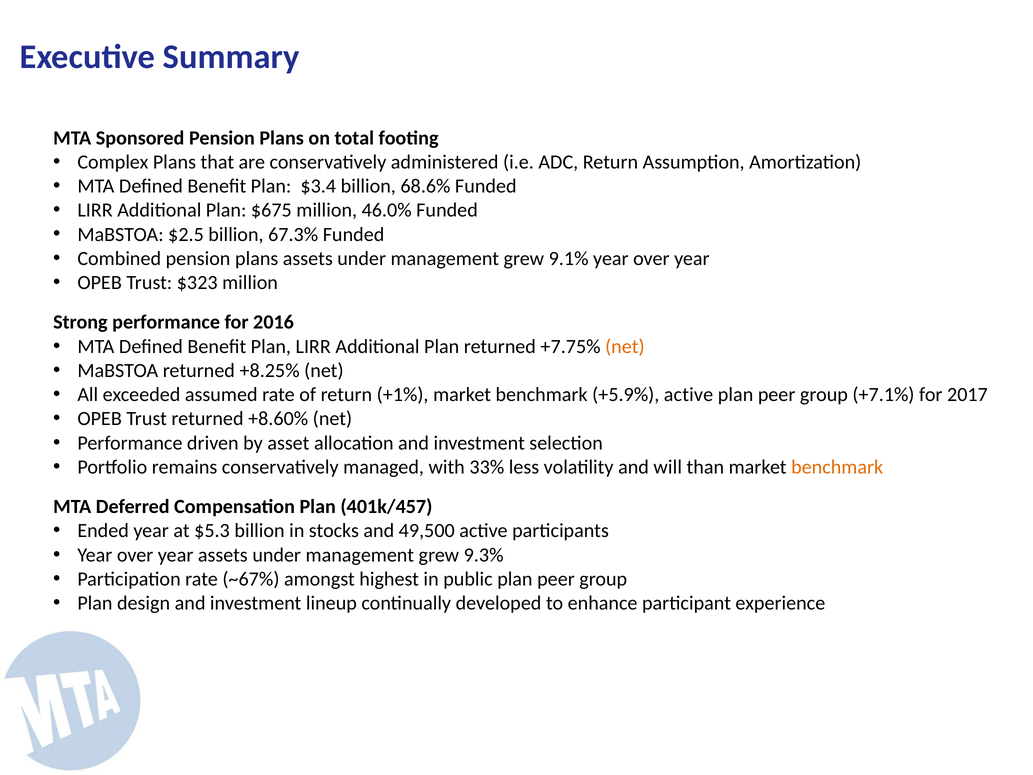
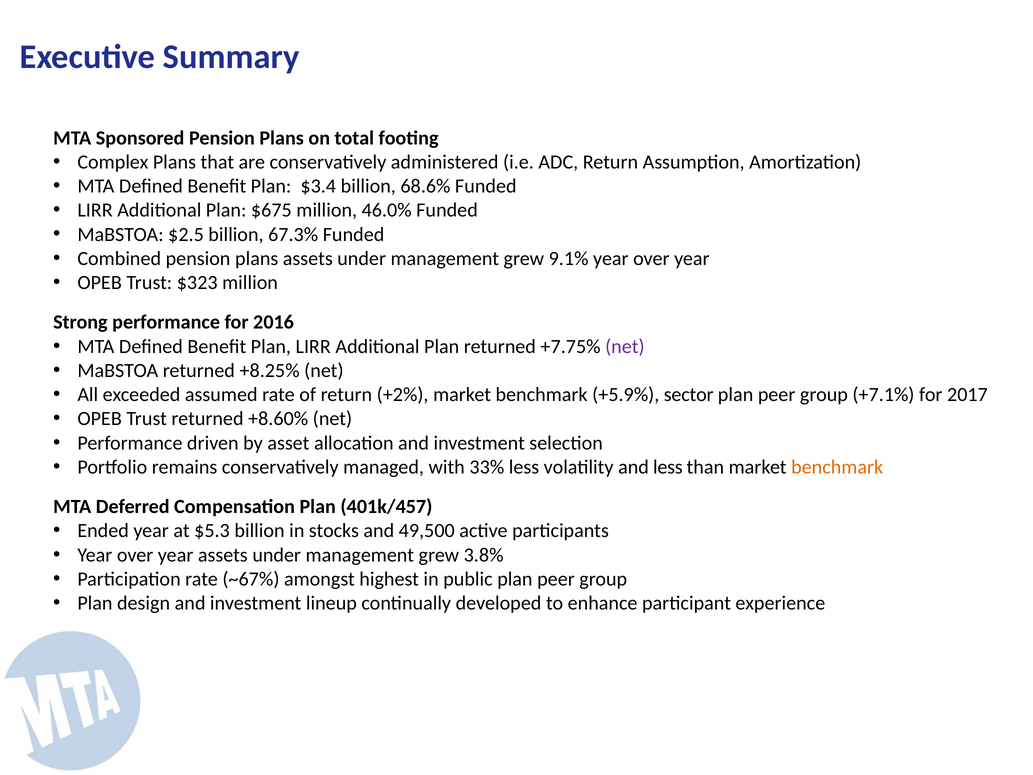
net colour: orange -> purple (625, 346)
+1%: +1% -> +2% (403, 395)
+5.9% active: active -> sector (689, 395)
and will: will -> less (668, 467)
9.3%: 9.3% -> 3.8% (484, 555)
